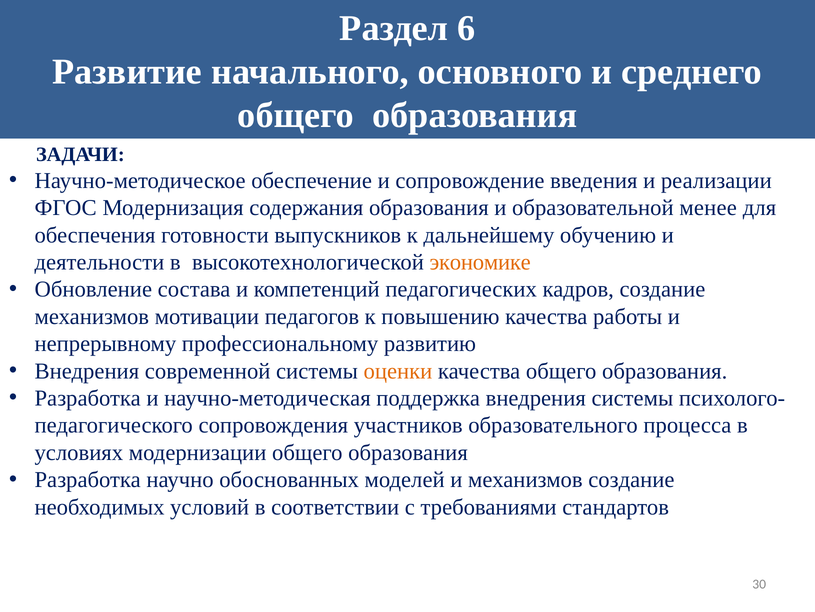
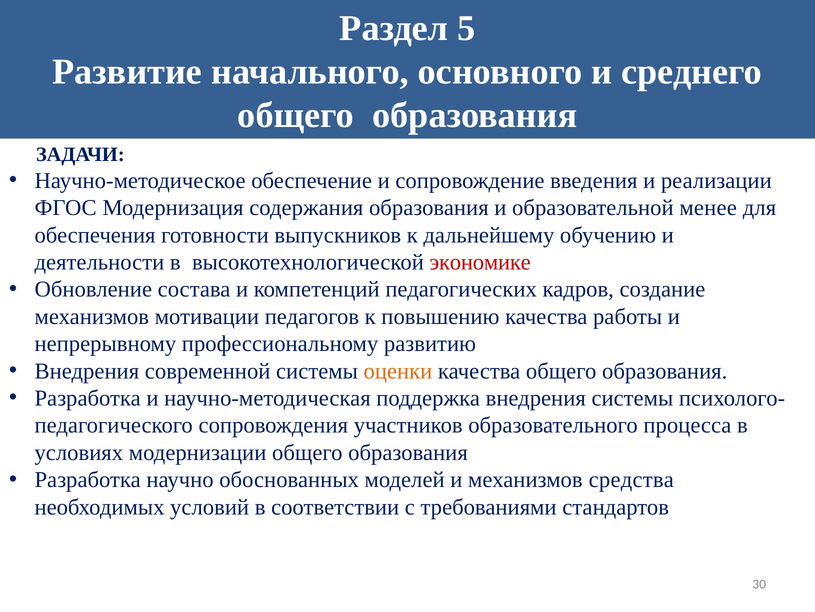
6: 6 -> 5 (466, 28)
экономике colour: orange -> red (480, 262)
механизмов создание: создание -> средства (631, 479)
